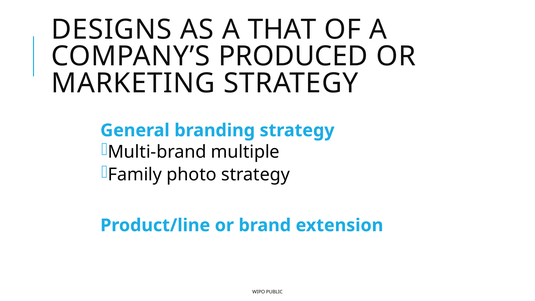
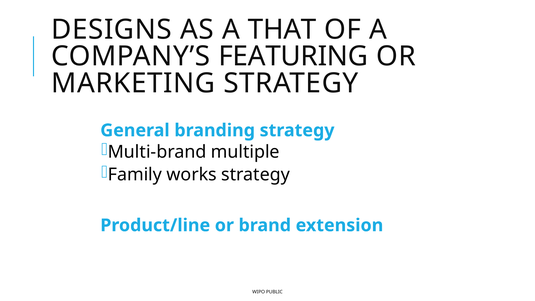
PRODUCED: PRODUCED -> FEATURING (293, 56)
photo: photo -> works (192, 175)
